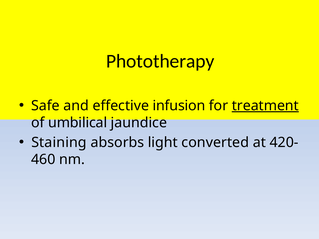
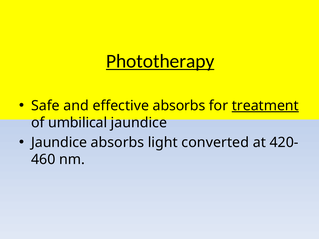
Phototherapy underline: none -> present (160, 61)
effective infusion: infusion -> absorbs (179, 106)
Staining: Staining -> Jaundice (59, 143)
